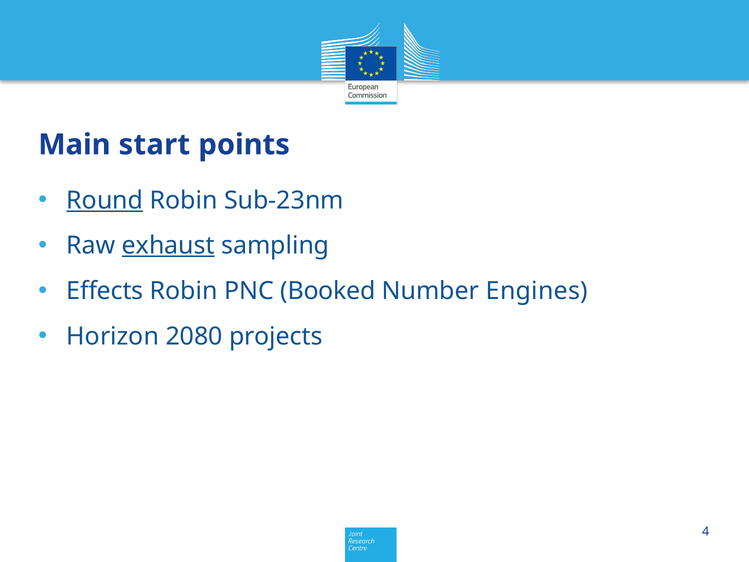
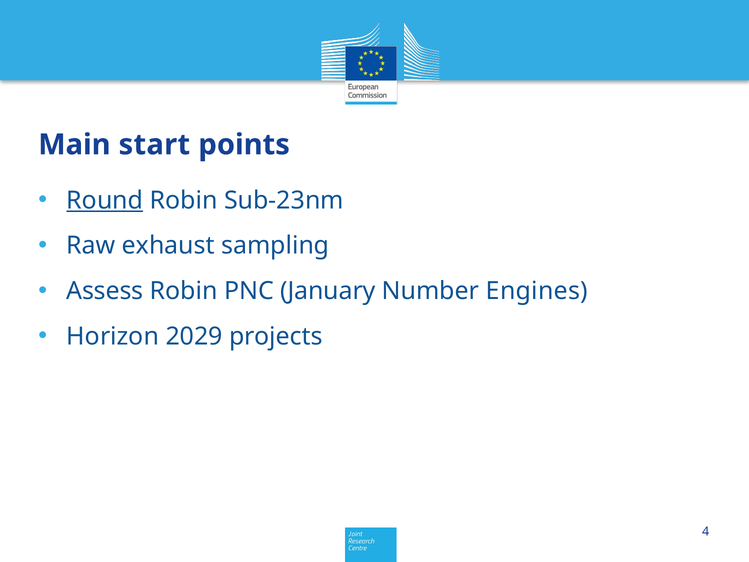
exhaust underline: present -> none (168, 246)
Effects: Effects -> Assess (105, 291)
Booked: Booked -> January (328, 291)
2080: 2080 -> 2029 (194, 336)
